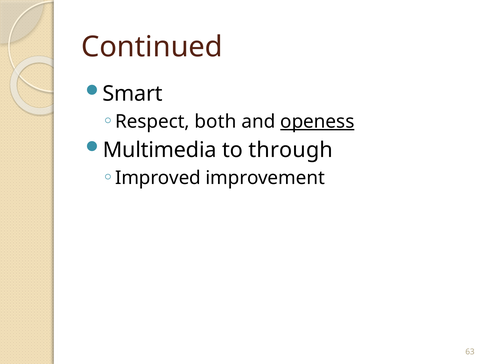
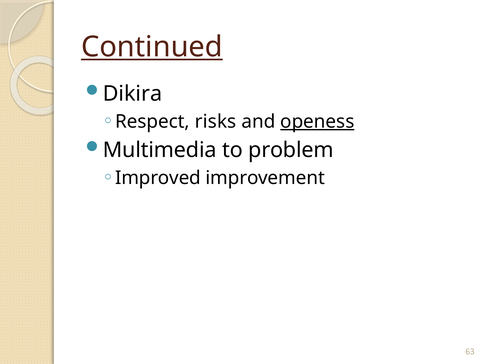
Continued underline: none -> present (152, 47)
Smart: Smart -> Dikira (132, 94)
both: both -> risks (216, 122)
through: through -> problem (291, 150)
